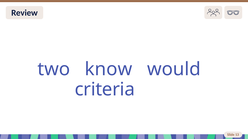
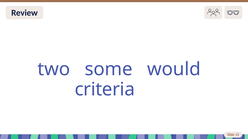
know: know -> some (109, 70)
